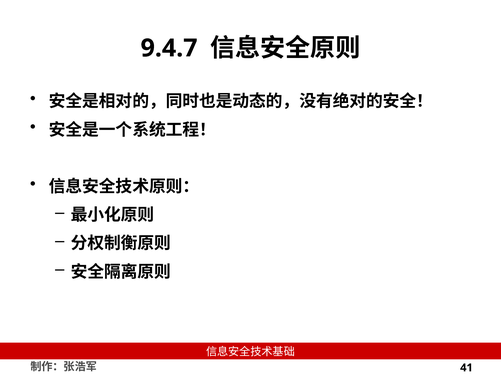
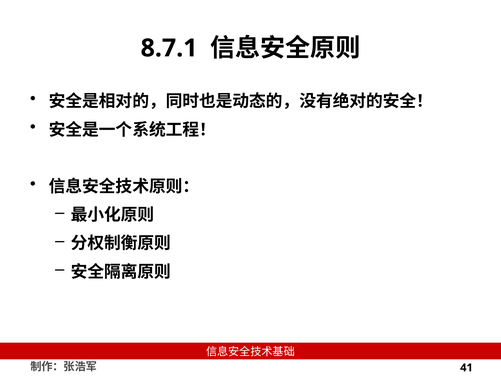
9.4.7: 9.4.7 -> 8.7.1 (169, 48)
